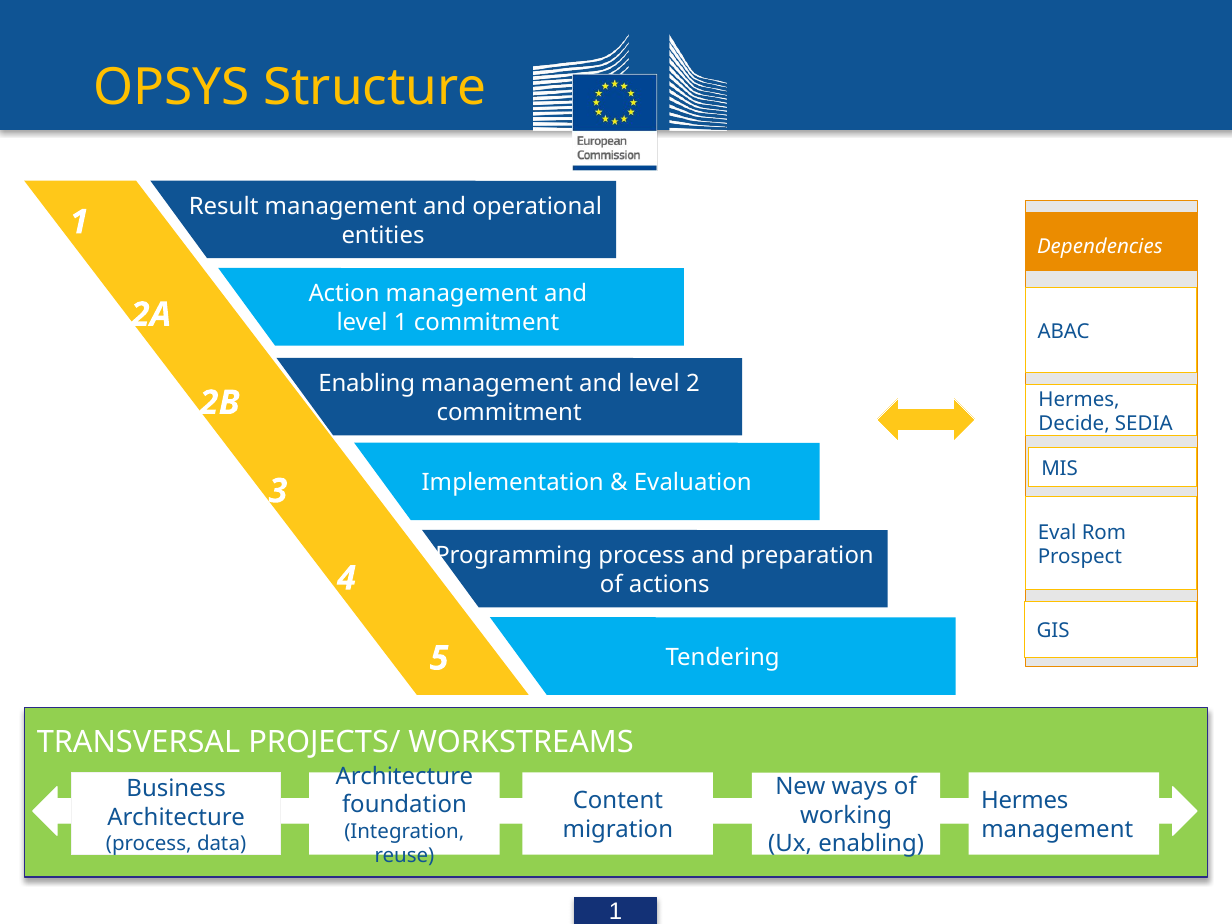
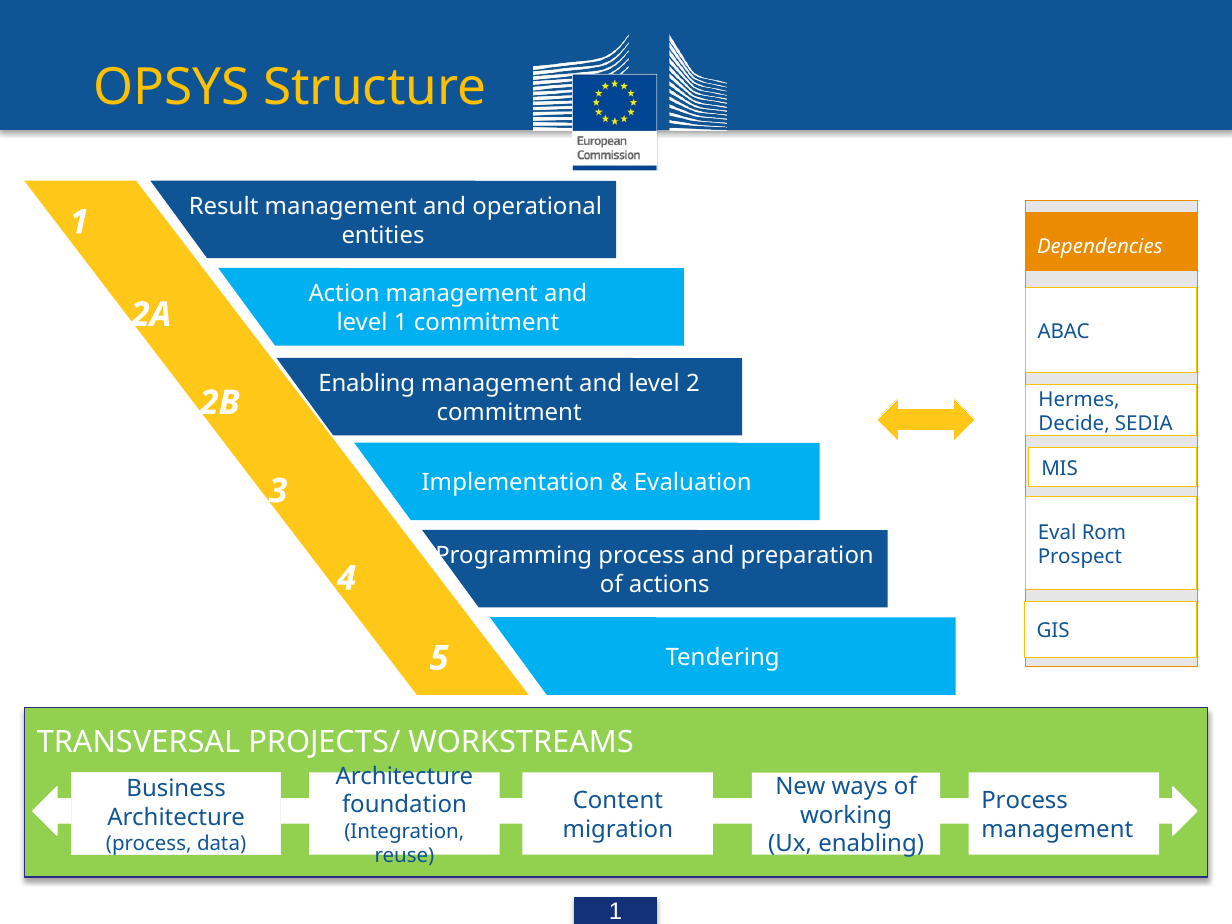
Hermes: Hermes -> Process (1025, 801)
